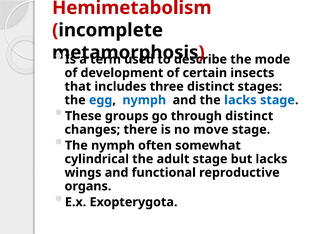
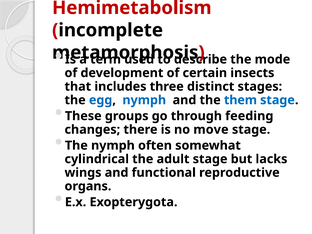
the lacks: lacks -> them (240, 100)
through distinct: distinct -> feeding (249, 116)
